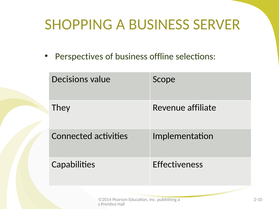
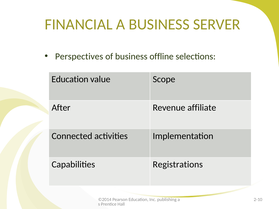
SHOPPING: SHOPPING -> FINANCIAL (79, 24)
Decisions: Decisions -> Education (70, 79)
They: They -> After (61, 108)
Effectiveness: Effectiveness -> Registrations (178, 165)
